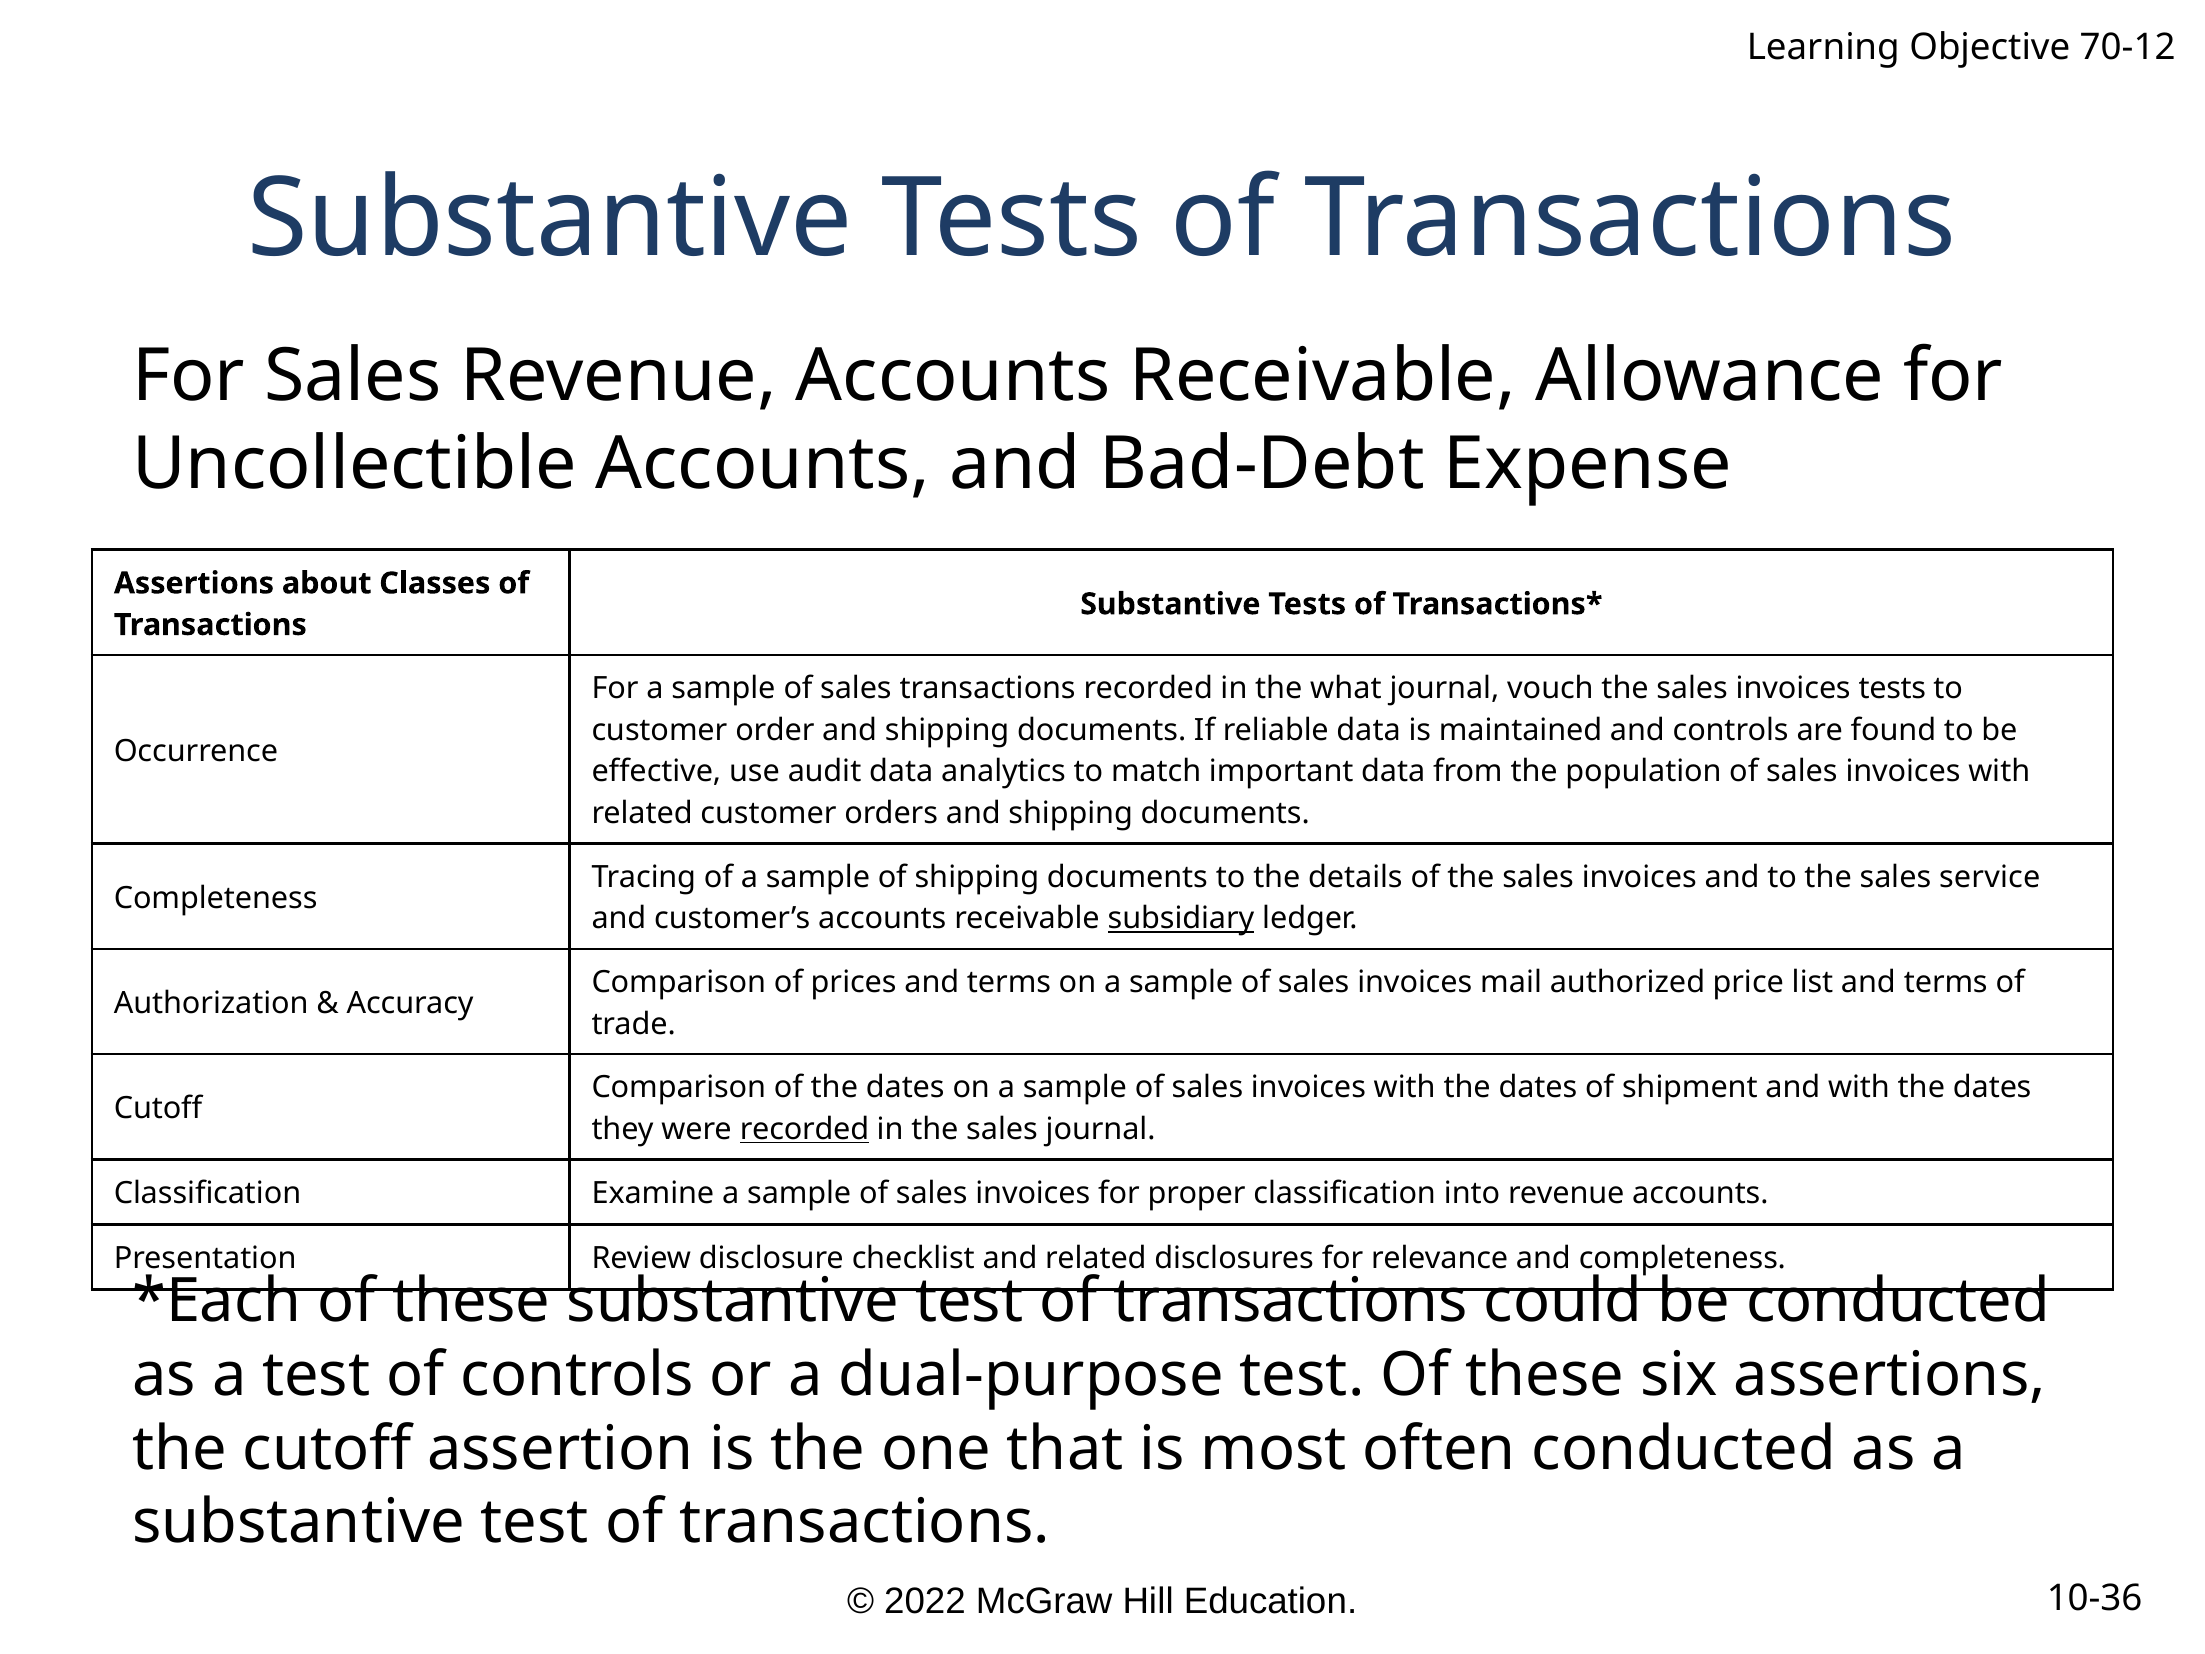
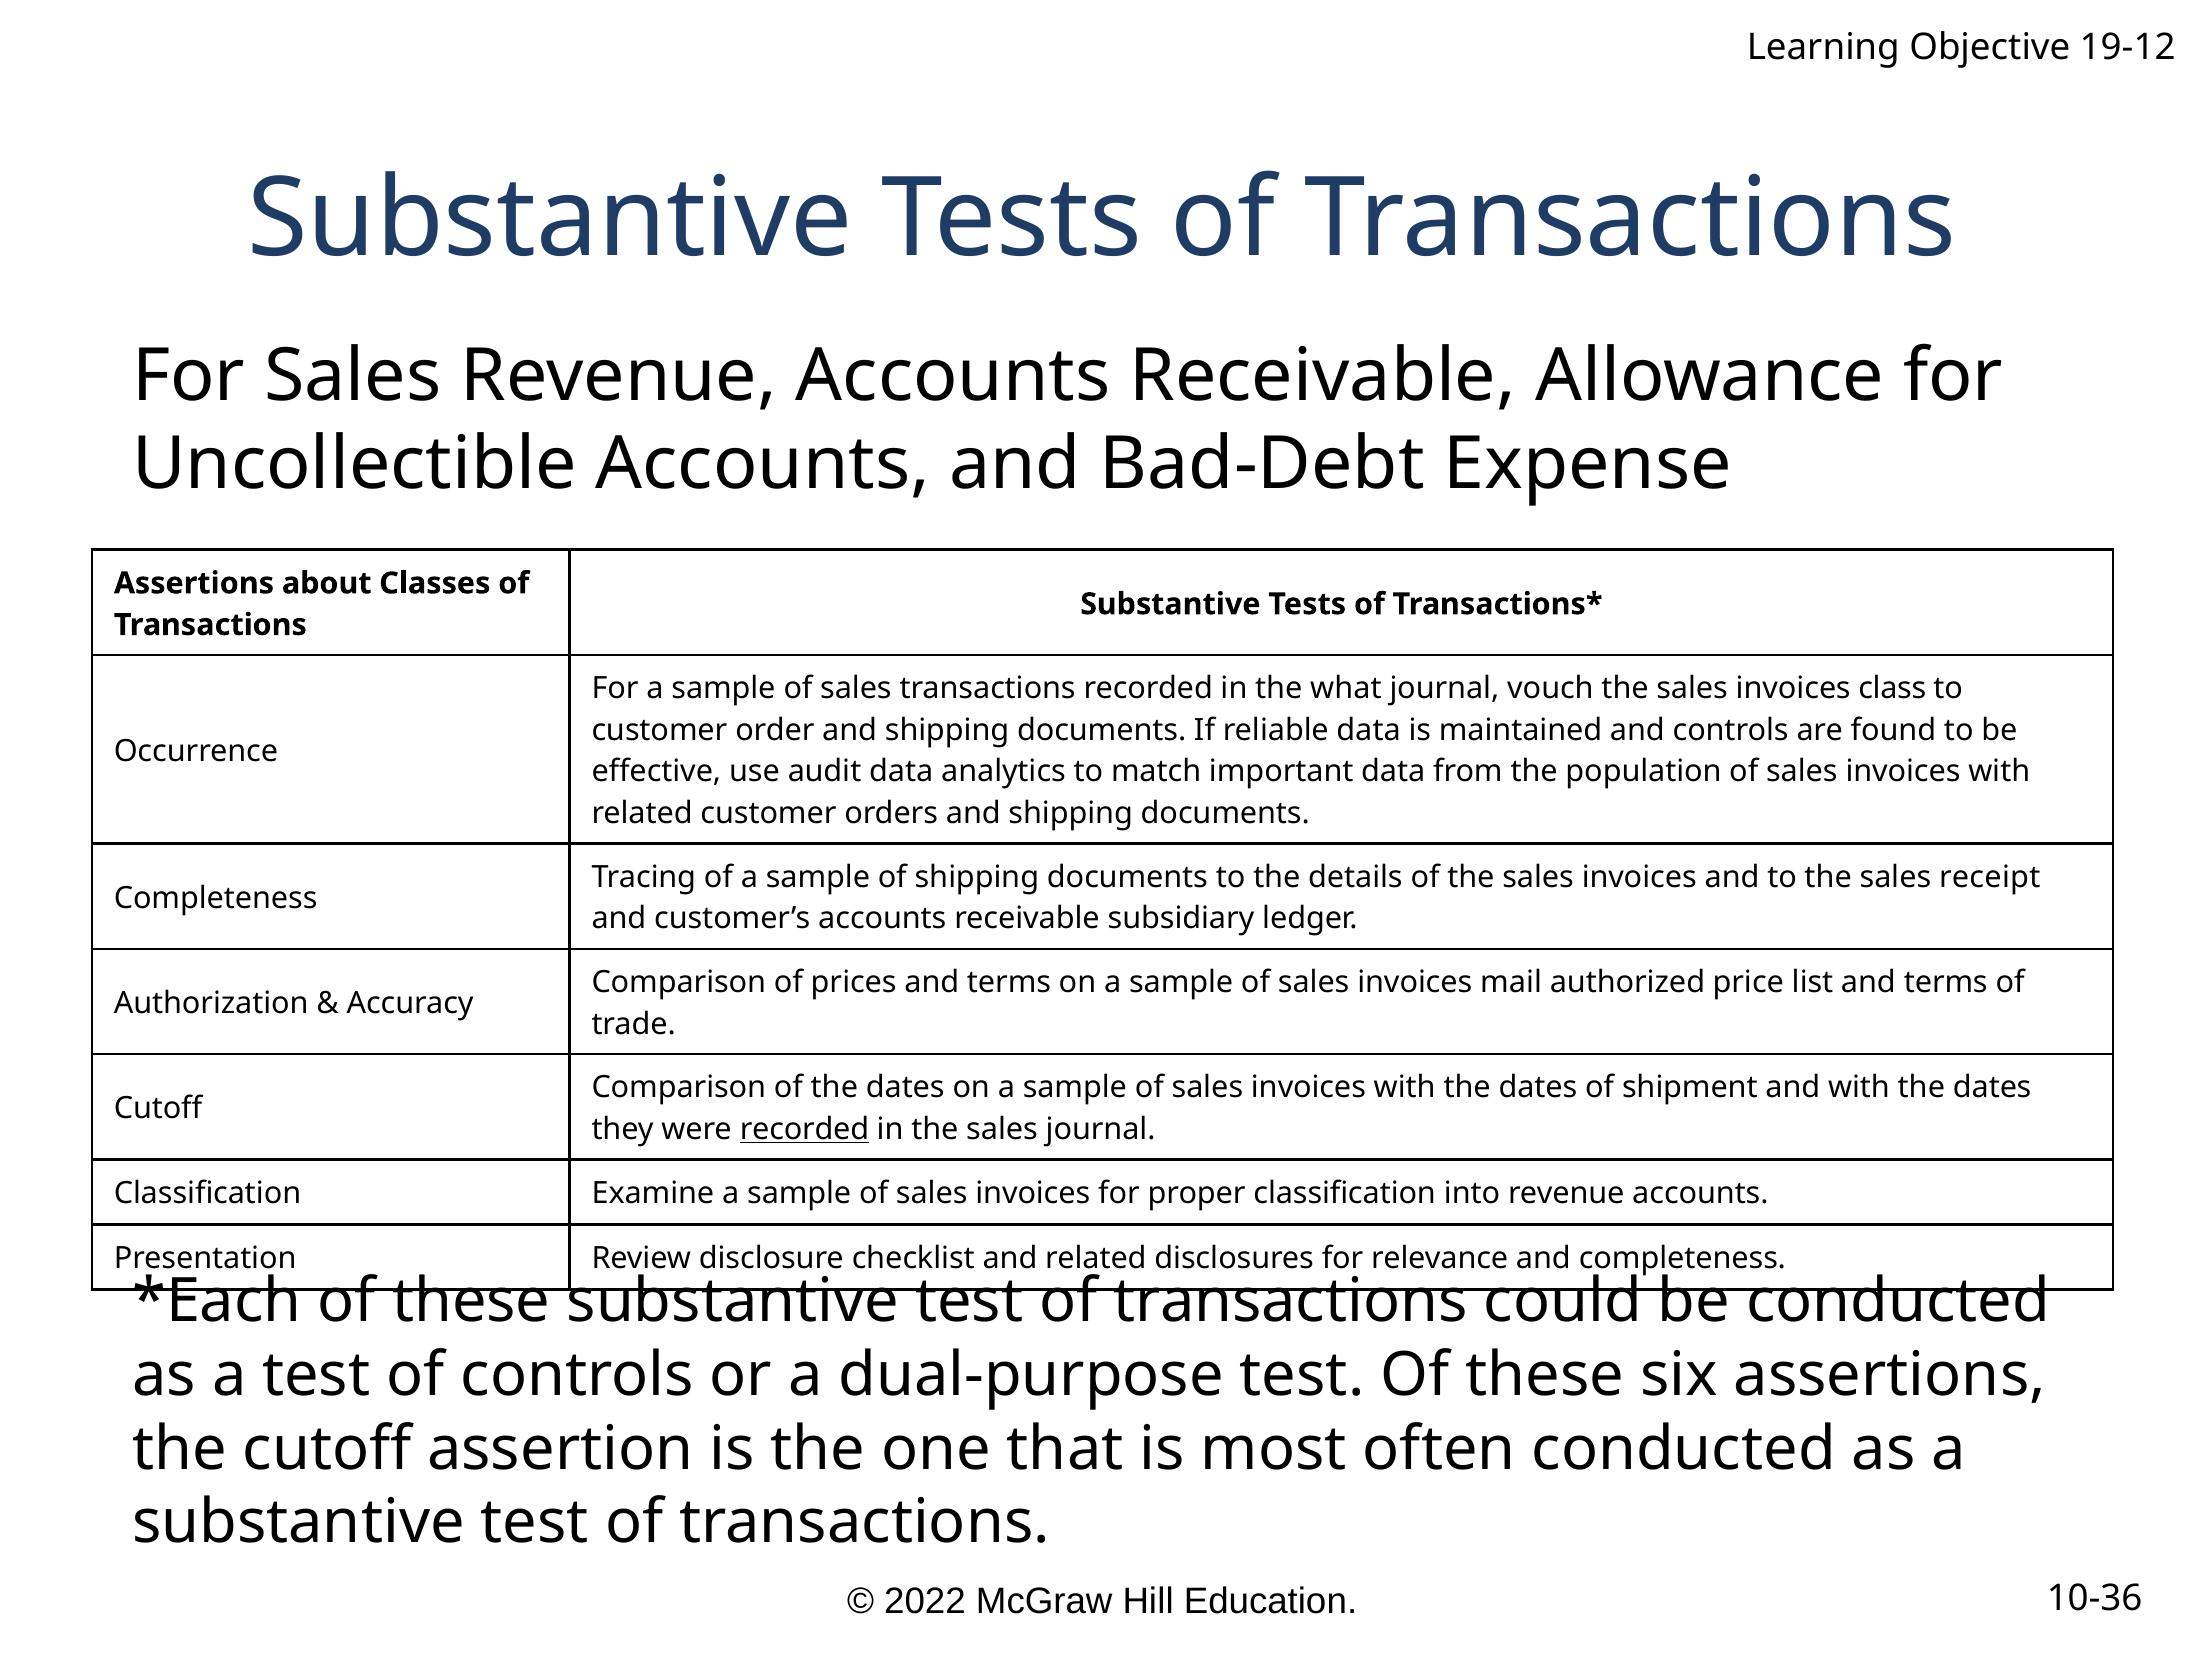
70-12: 70-12 -> 19-12 (2128, 48)
invoices tests: tests -> class (1892, 689)
service: service -> receipt (1990, 877)
subsidiary underline: present -> none (1181, 919)
